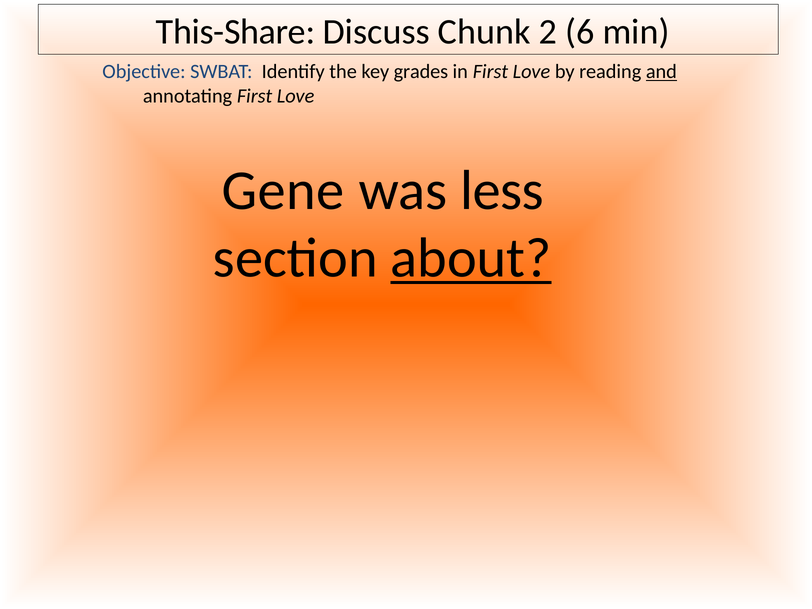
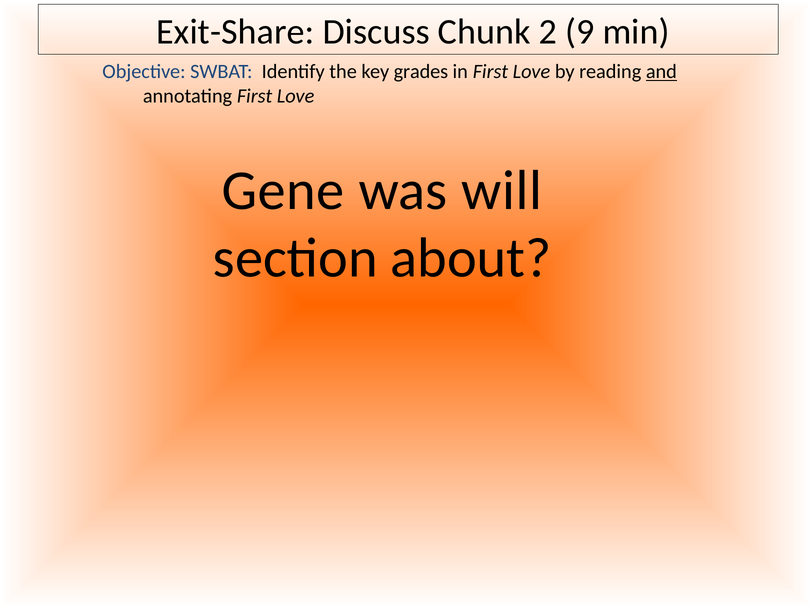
This-Share: This-Share -> Exit-Share (235, 32)
6: 6 -> 9 (580, 32)
less: less -> will (502, 191)
about underline: present -> none (471, 258)
